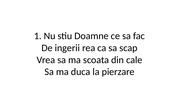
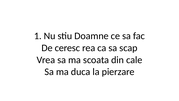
ingerii: ingerii -> ceresc (67, 48)
